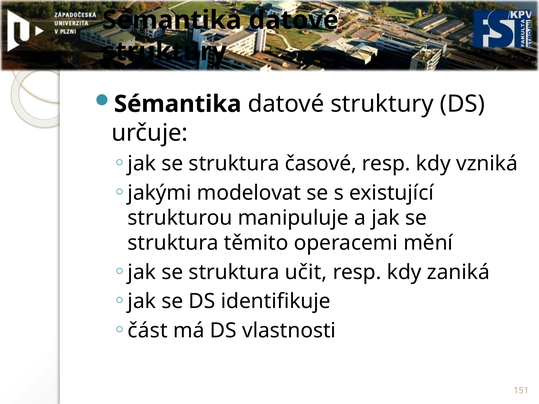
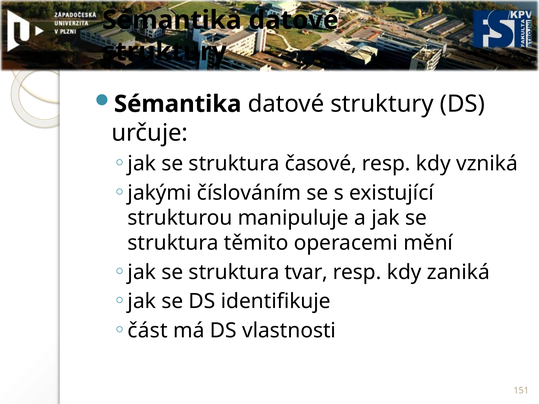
modelovat: modelovat -> číslováním (249, 193)
učit: učit -> tvar (306, 272)
